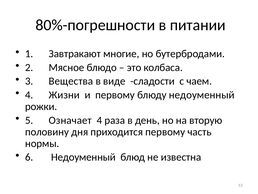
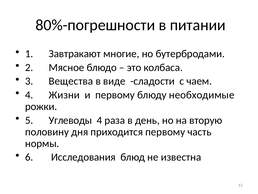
блюду недоуменный: недоуменный -> необходимые (202, 95)
Означает: Означает -> Углеводы (70, 120)
6 Недоуменный: Недоуменный -> Исследования (83, 157)
